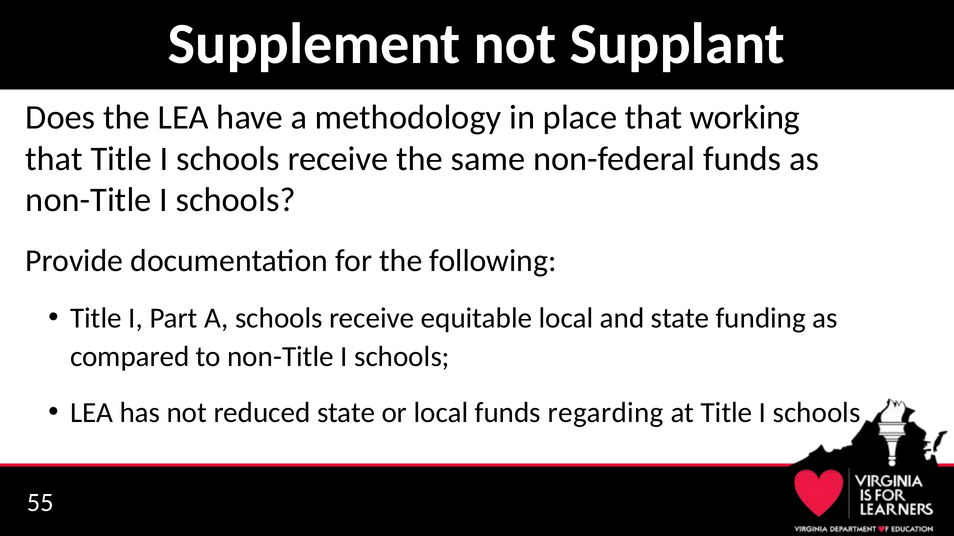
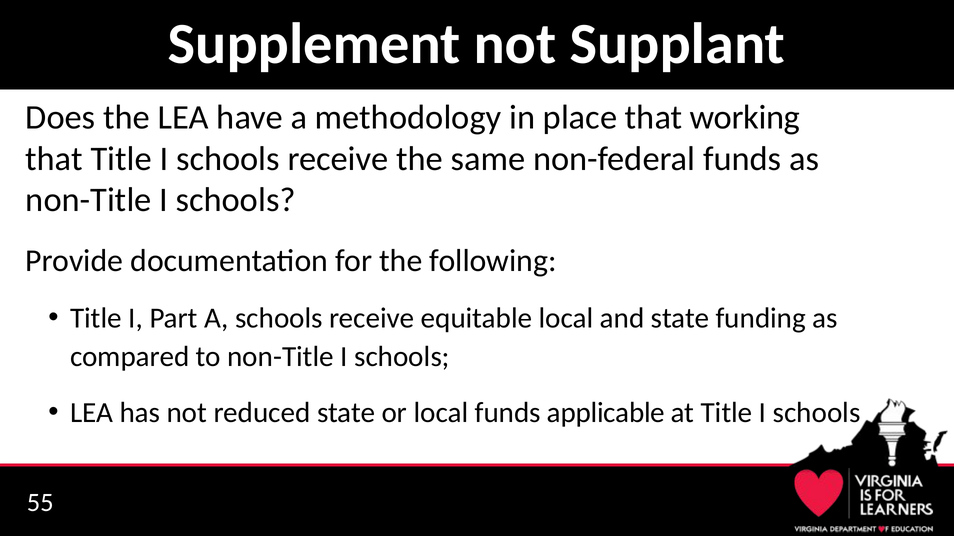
regarding: regarding -> applicable (606, 413)
